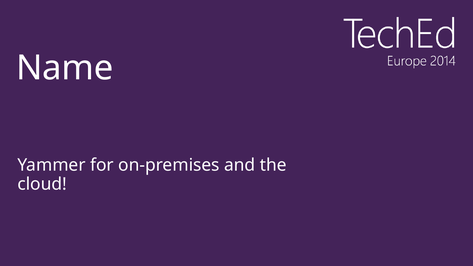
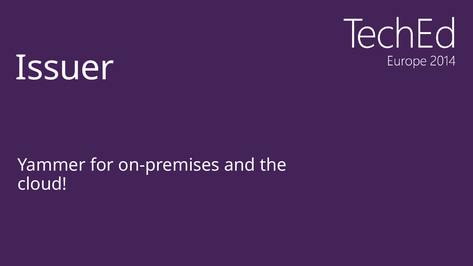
Name: Name -> Issuer (65, 68)
